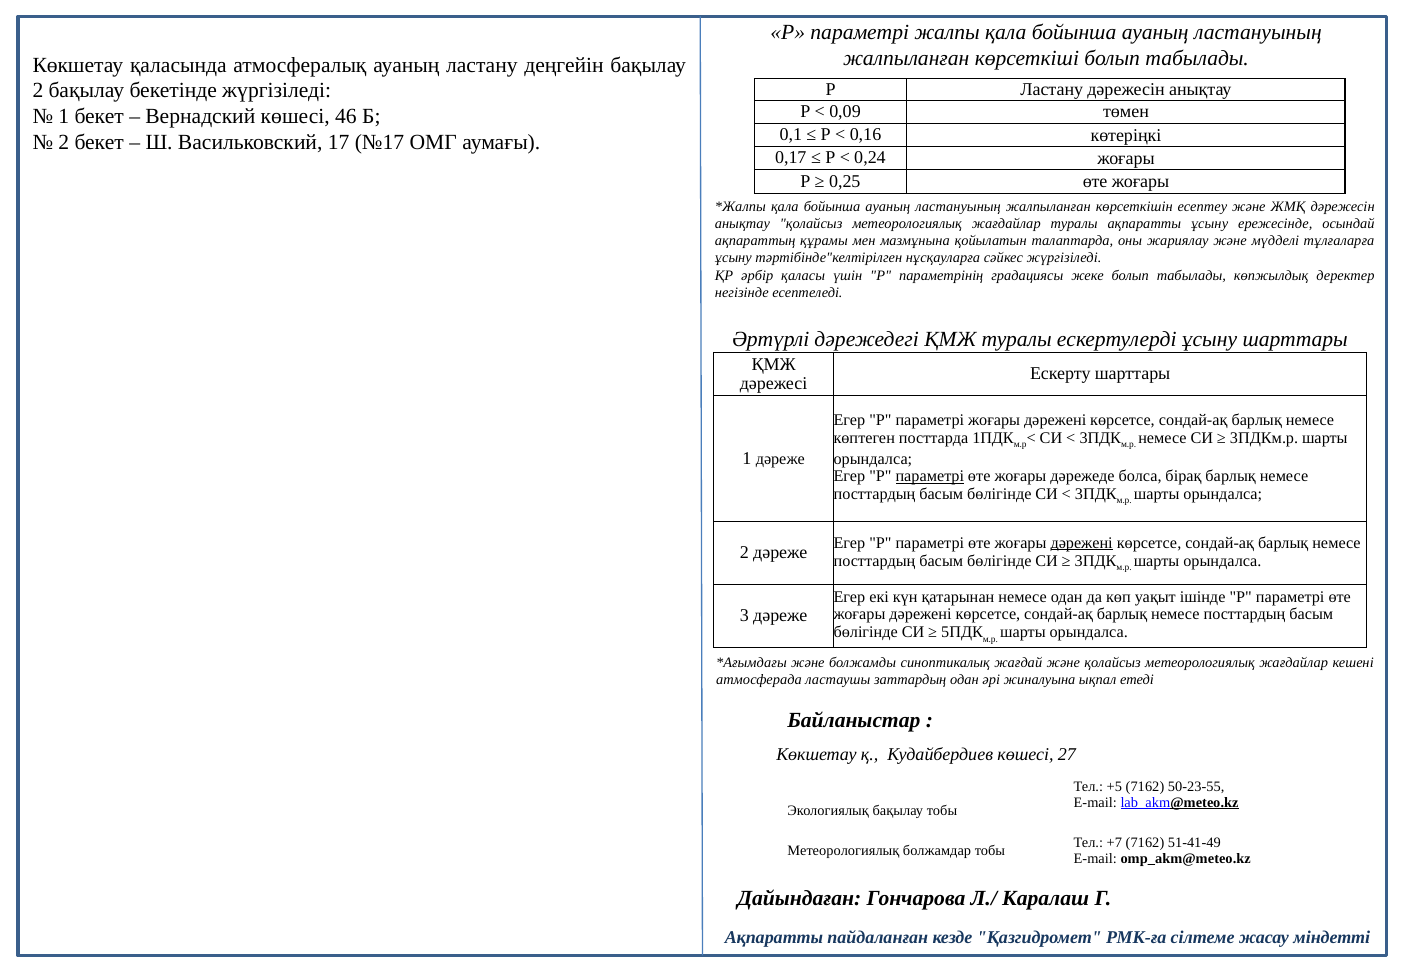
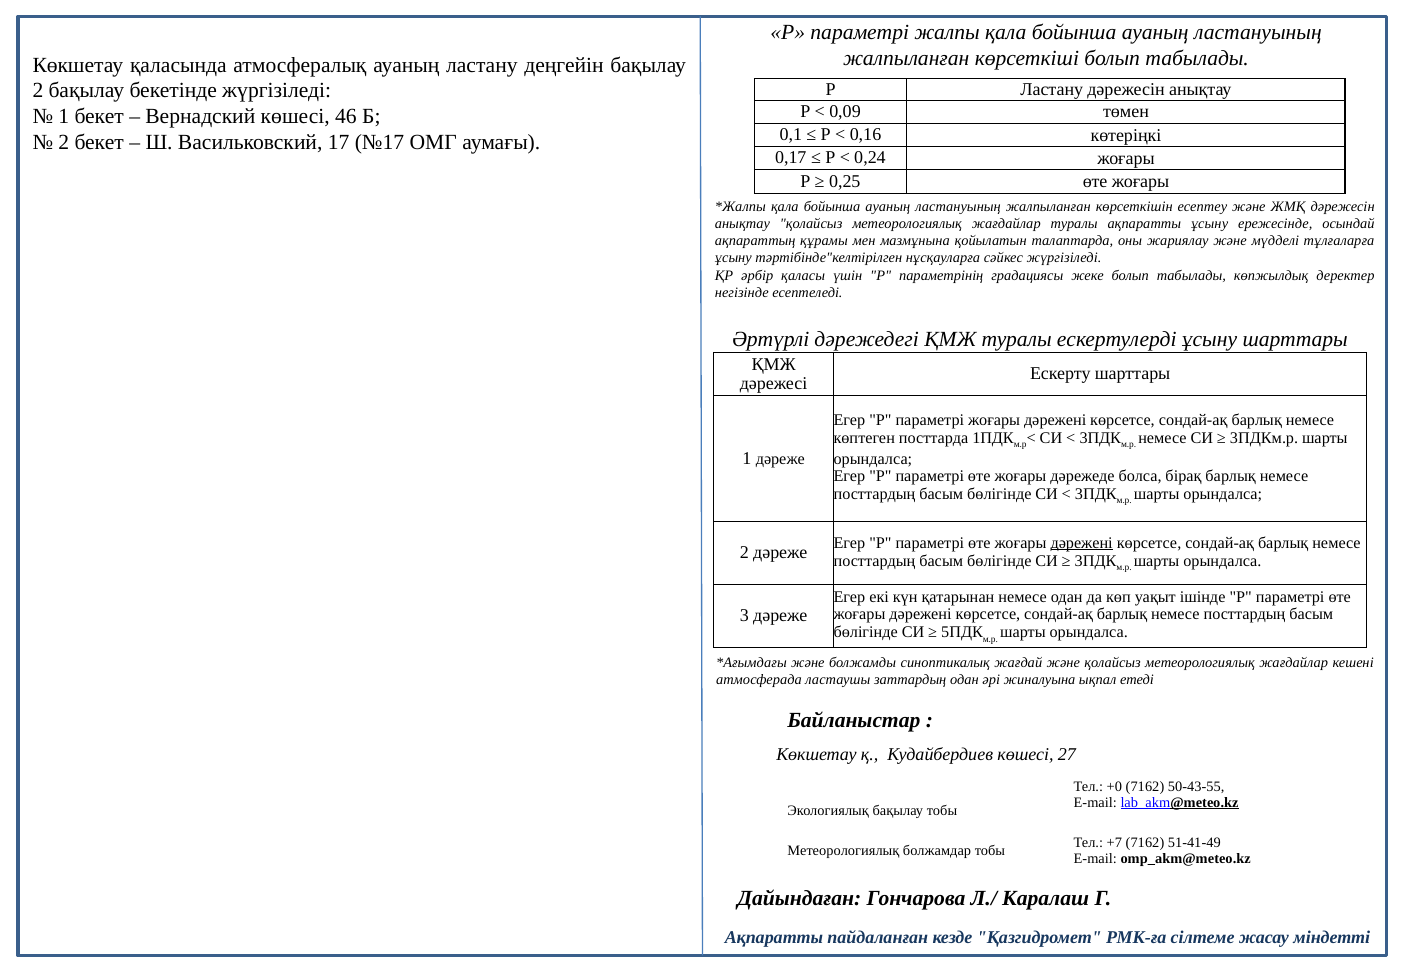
параметрі underline: present -> none (930, 477)
+5: +5 -> +0 (1114, 787)
50-23-55: 50-23-55 -> 50-43-55 (1196, 787)
